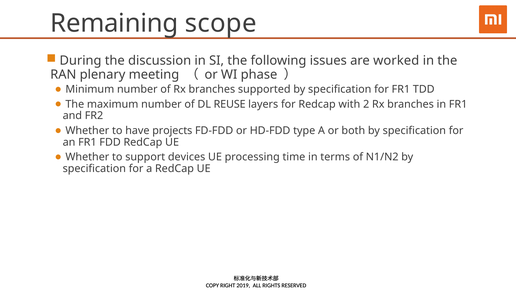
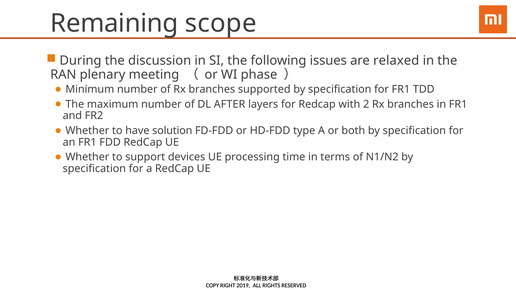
worked: worked -> relaxed (396, 61)
REUSE: REUSE -> AFTER (230, 104)
projects: projects -> solution (172, 131)
